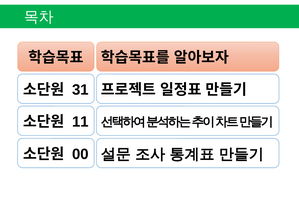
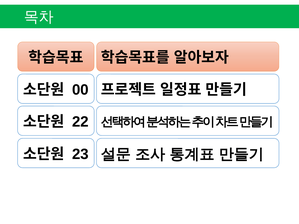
31: 31 -> 00 (80, 90)
11: 11 -> 22 (80, 122)
00: 00 -> 23 (80, 154)
